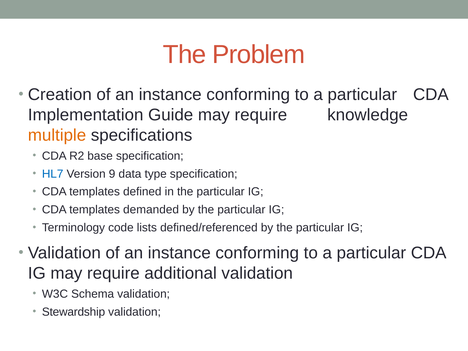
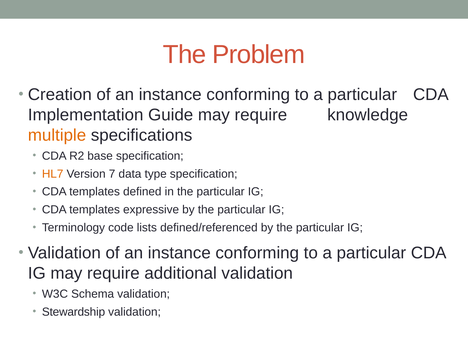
HL7 colour: blue -> orange (53, 174)
9: 9 -> 7 (112, 174)
demanded: demanded -> expressive (151, 210)
